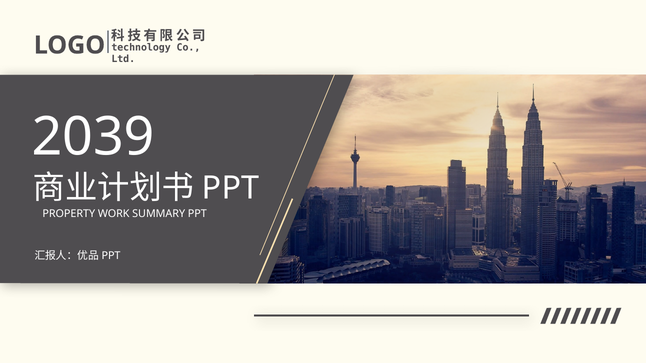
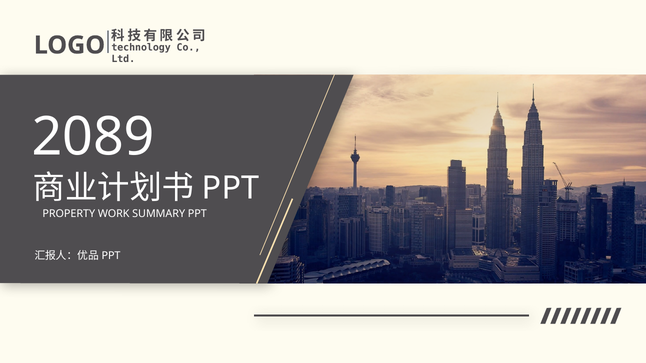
2039: 2039 -> 2089 (93, 137)
